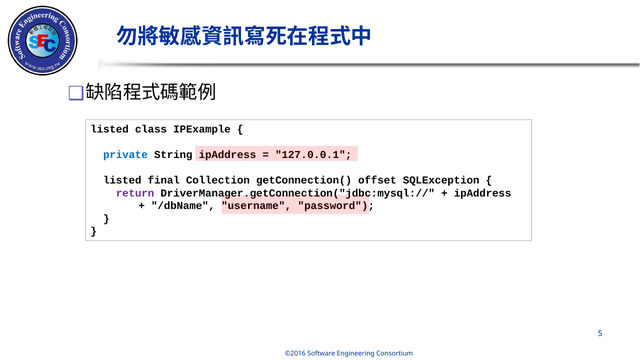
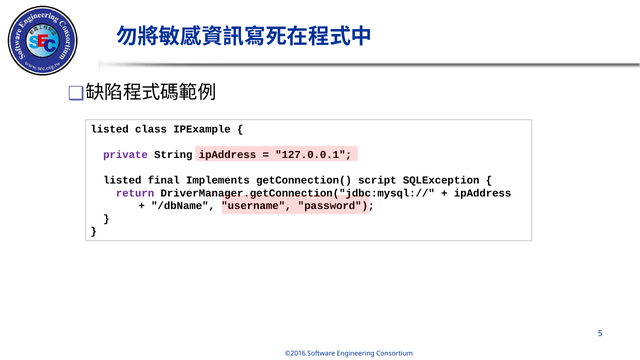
private colour: blue -> purple (125, 155)
Collection: Collection -> Implements (218, 180)
offset: offset -> script (377, 180)
